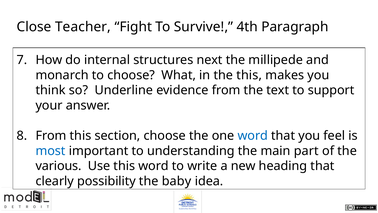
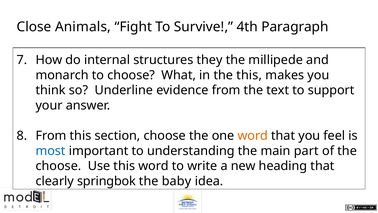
Teacher: Teacher -> Animals (83, 27)
next: next -> they (210, 60)
word colour: blue -> orange (253, 135)
various: various -> choose (58, 166)
possibility: possibility -> springbok (106, 181)
